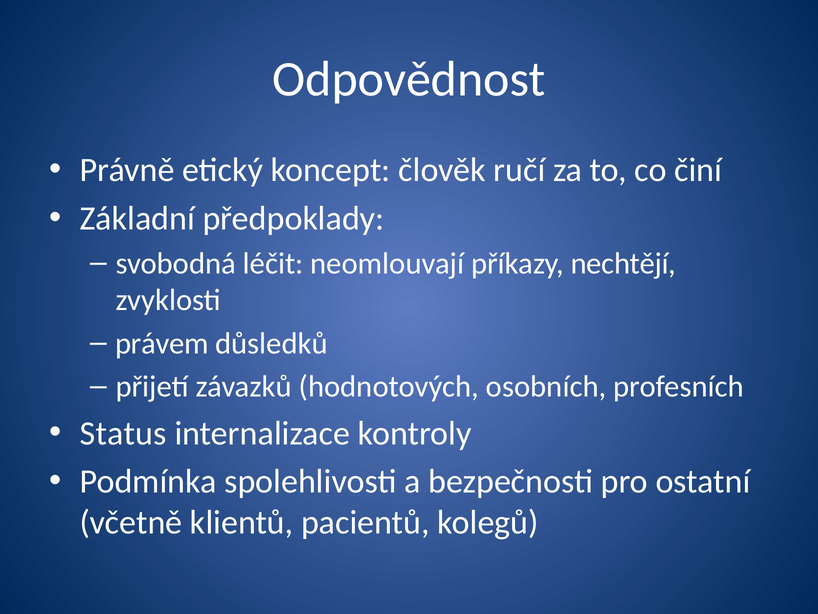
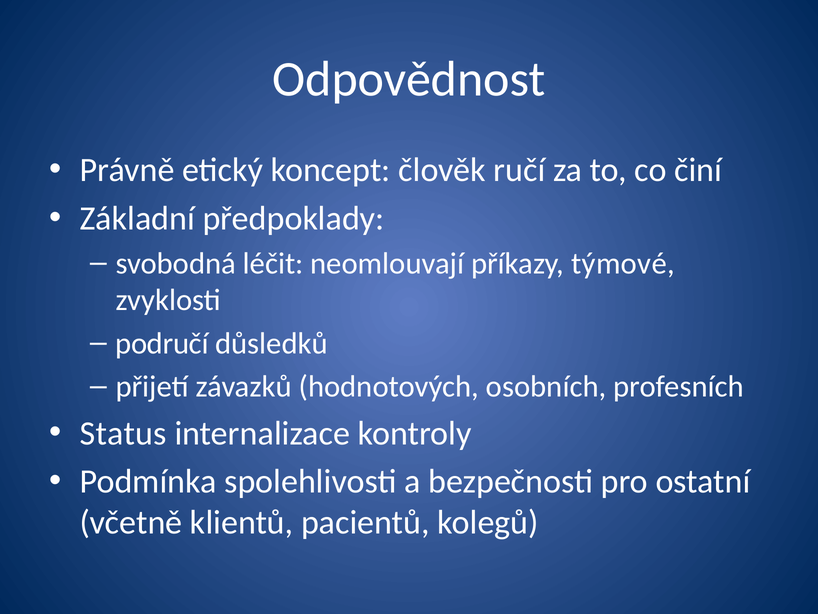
nechtějí: nechtějí -> týmové (623, 263)
právem: právem -> područí (162, 343)
